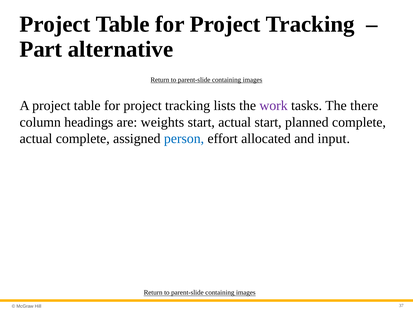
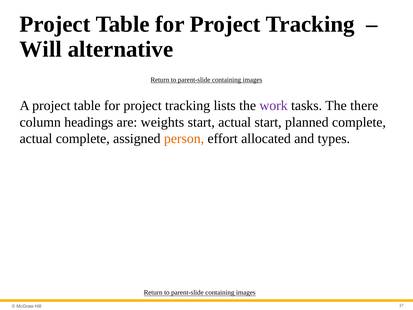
Part: Part -> Will (41, 49)
person colour: blue -> orange (184, 139)
input: input -> types (334, 139)
